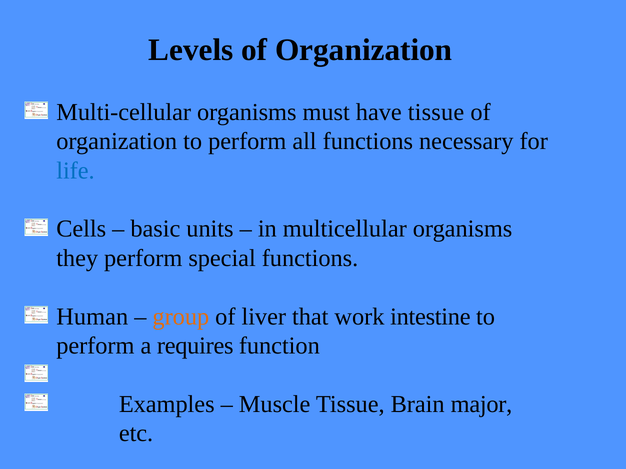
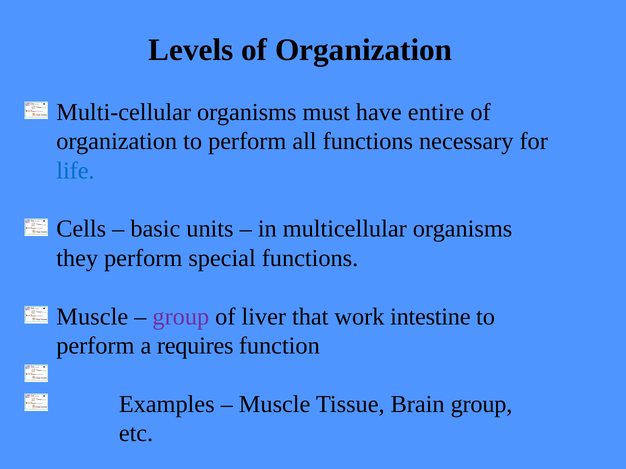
have tissue: tissue -> entire (436, 112)
Human: Human -> Muscle (92, 317)
group colour: orange -> purple (181, 317)
Brain major: major -> group (482, 405)
